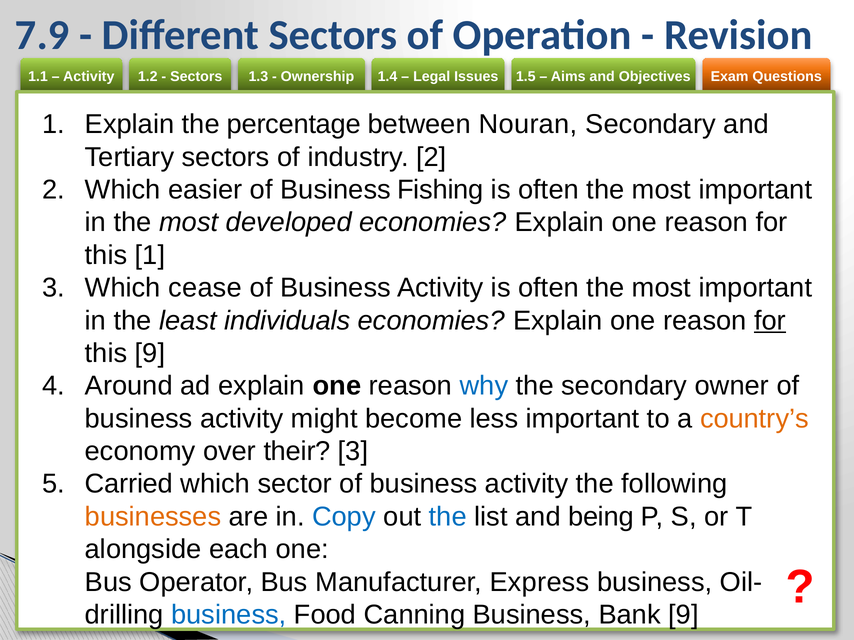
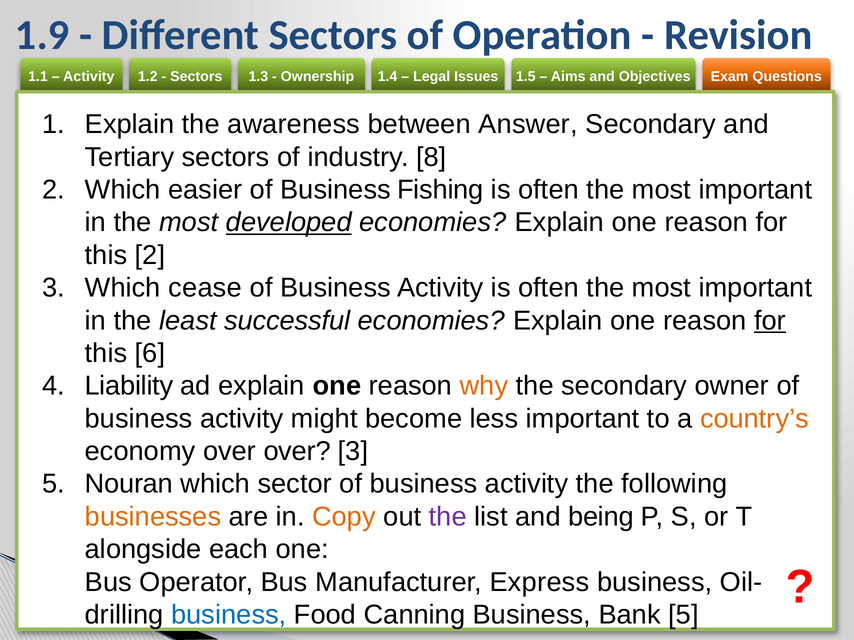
7.9: 7.9 -> 1.9 (42, 35)
percentage: percentage -> awareness (294, 125)
Nouran: Nouran -> Answer (528, 125)
industry 2: 2 -> 8 (431, 157)
developed underline: none -> present (289, 223)
this 1: 1 -> 2 (150, 255)
individuals: individuals -> successful (287, 321)
this 9: 9 -> 6 (150, 354)
Around: Around -> Liability (129, 386)
why colour: blue -> orange (484, 386)
over their: their -> over (297, 452)
Carried: Carried -> Nouran (129, 484)
Copy colour: blue -> orange (344, 517)
the colour: blue -> purple (448, 517)
Bank 9: 9 -> 5 (683, 615)
